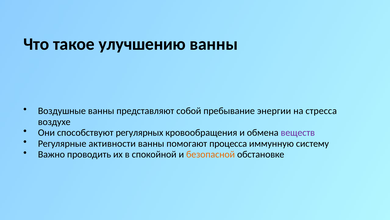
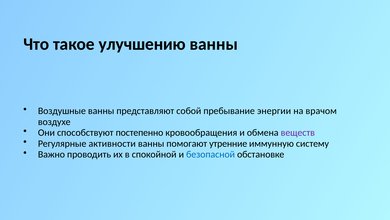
стресса: стресса -> врачом (321, 111)
регулярных: регулярных -> постепенно (139, 132)
процесса: процесса -> утренние (228, 143)
безопасной colour: orange -> blue (211, 154)
